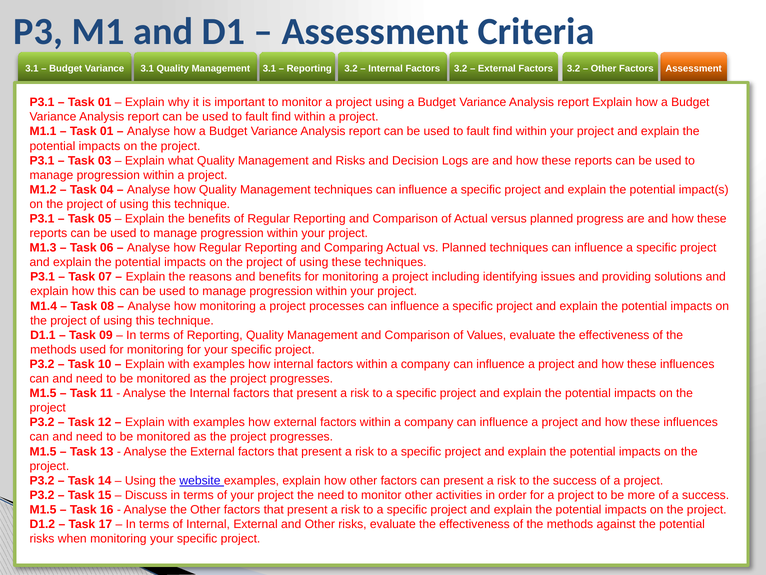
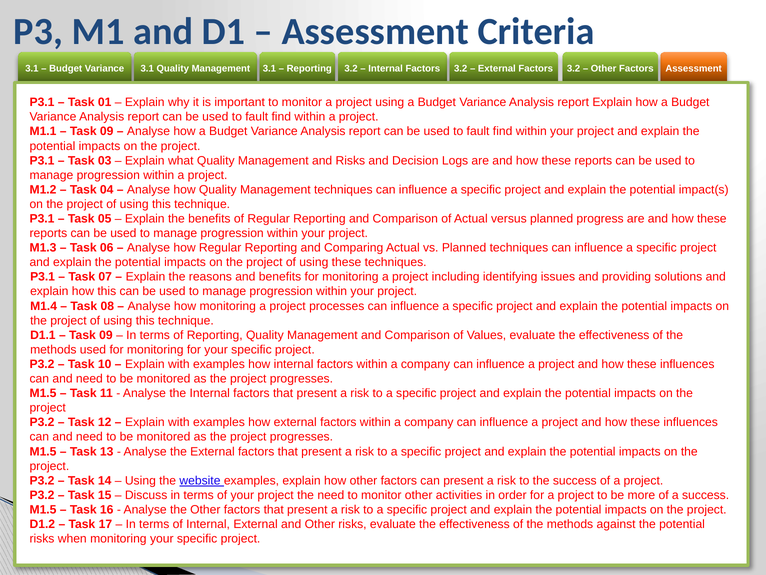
01: 01 -> 09 (107, 131)
